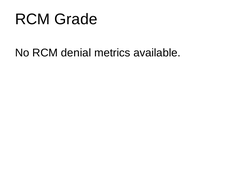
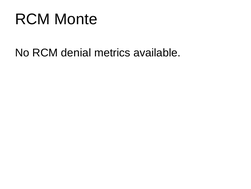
Grade: Grade -> Monte (76, 19)
